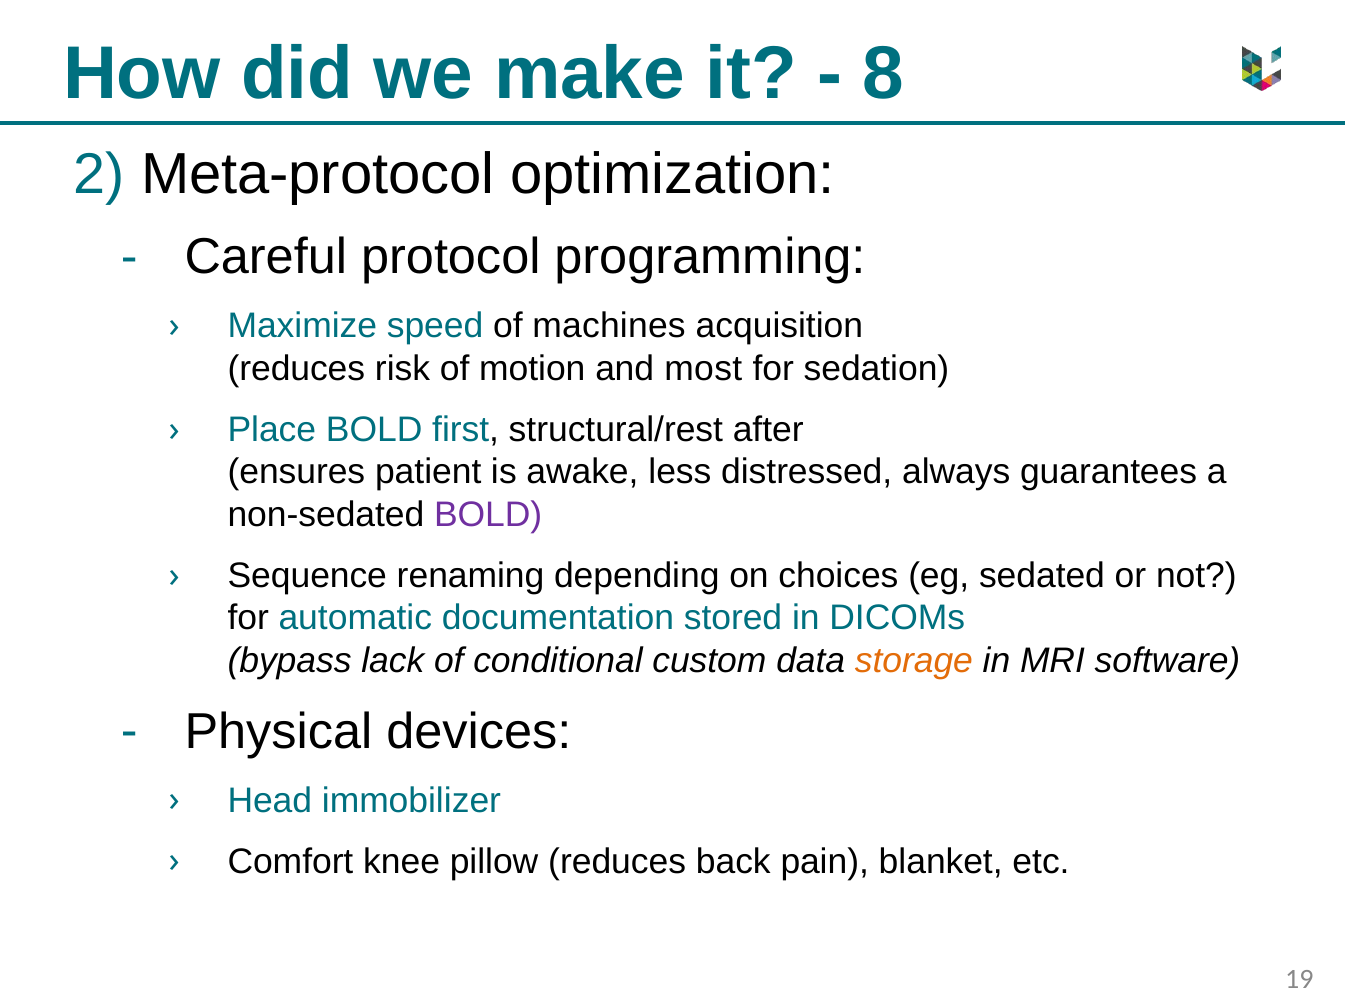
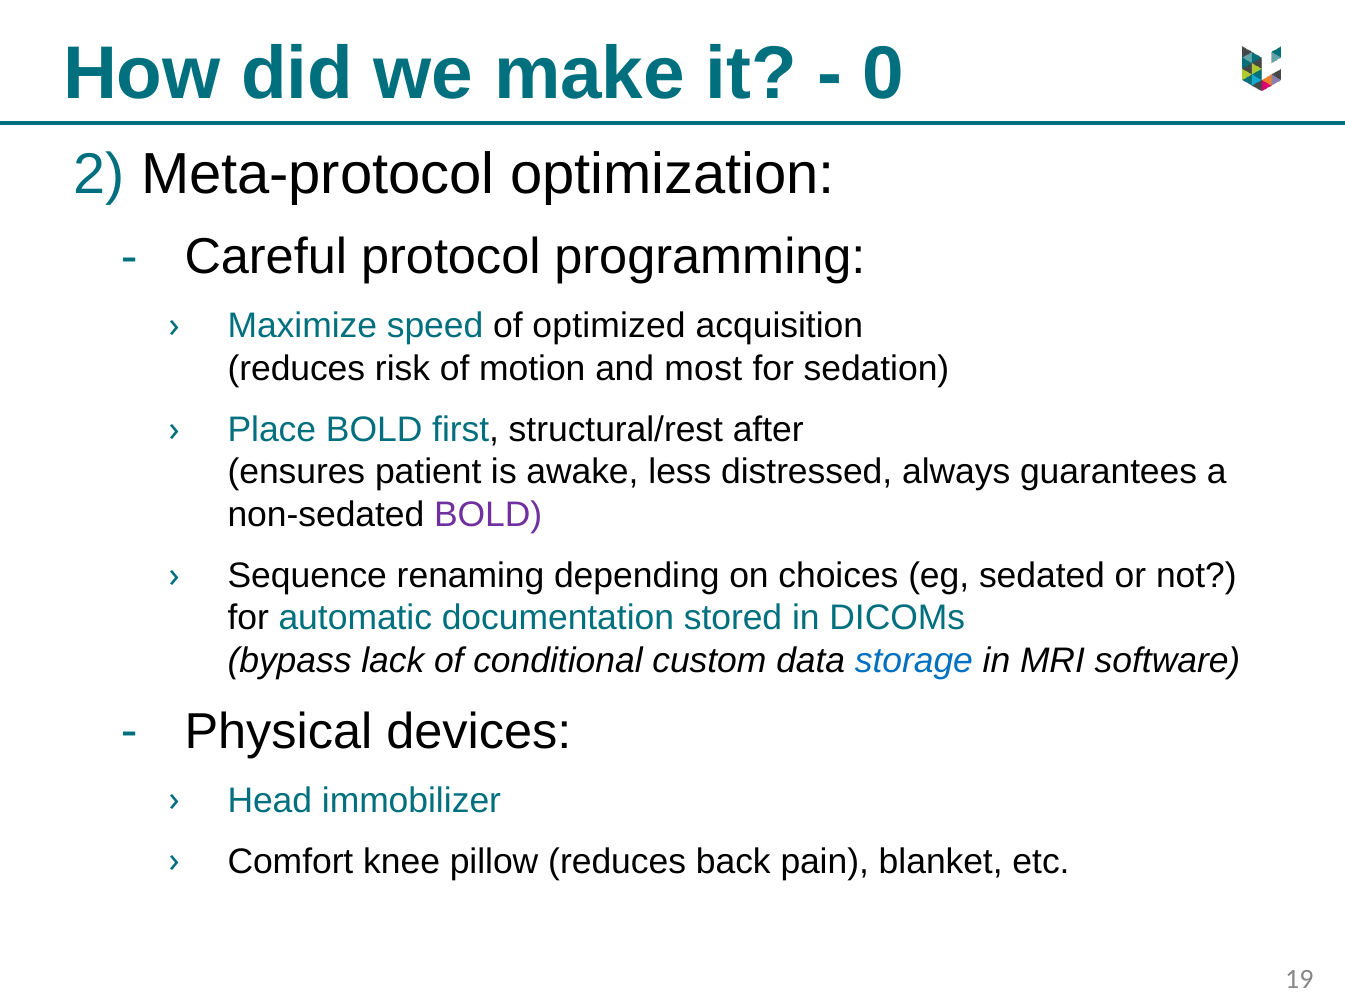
8: 8 -> 0 (884, 74)
machines: machines -> optimized (609, 326)
storage colour: orange -> blue (914, 661)
